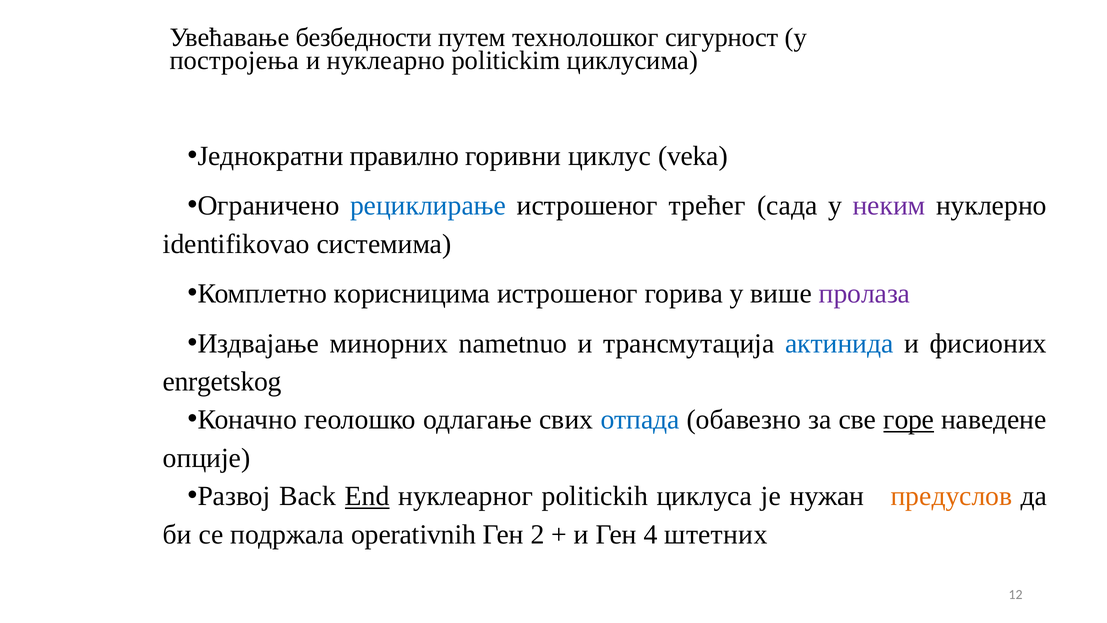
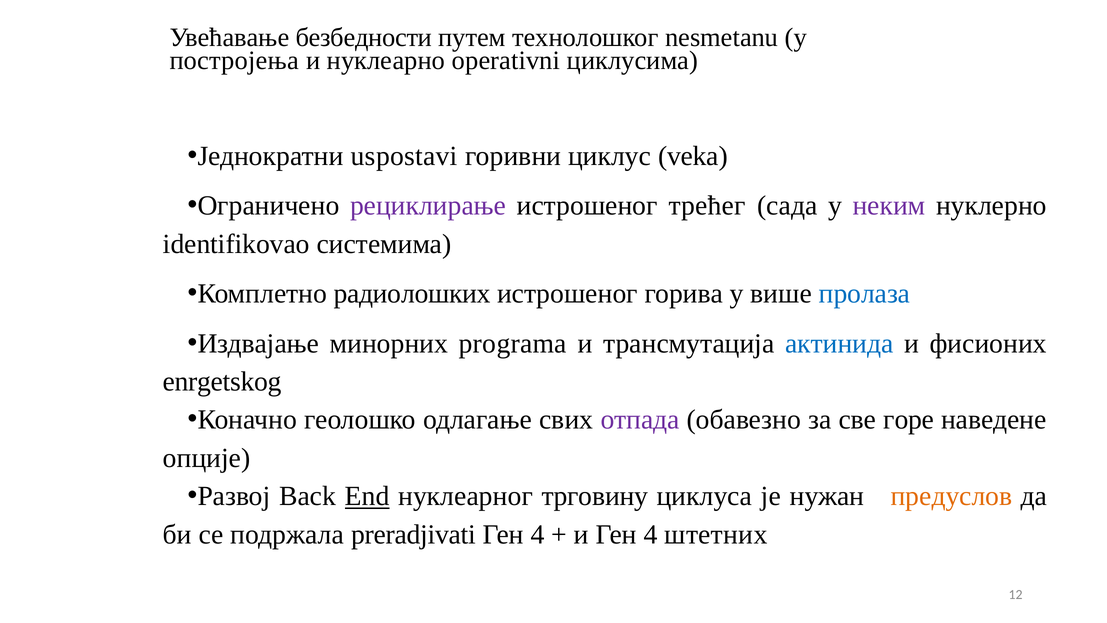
сигурност: сигурност -> nesmetanu (722, 37)
politickim: politickim -> operativni (506, 60)
правилно: правилно -> uspostavi (404, 156)
рециклирање colour: blue -> purple (428, 206)
корисницима: корисницима -> радиолошких (412, 294)
пролаза colour: purple -> blue (865, 294)
nametnuo: nametnuo -> programa (513, 343)
отпада colour: blue -> purple (640, 420)
горе underline: present -> none (909, 420)
politickih: politickih -> трговину (595, 496)
operativnih: operativnih -> preradjivati (414, 534)
2: 2 -> 4 (538, 534)
